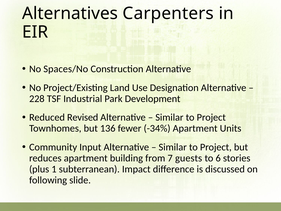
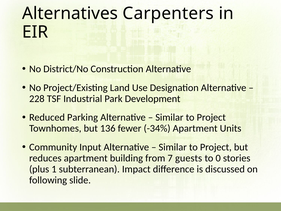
Spaces/No: Spaces/No -> District/No (66, 69)
Revised: Revised -> Parking (83, 117)
6: 6 -> 0 (218, 158)
